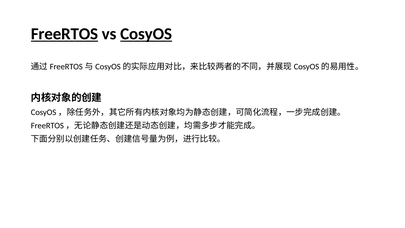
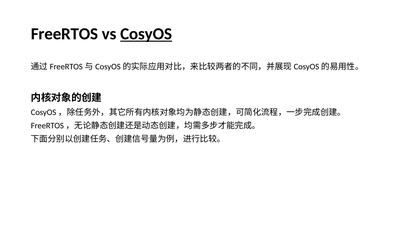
FreeRTOS underline: present -> none (64, 34)
